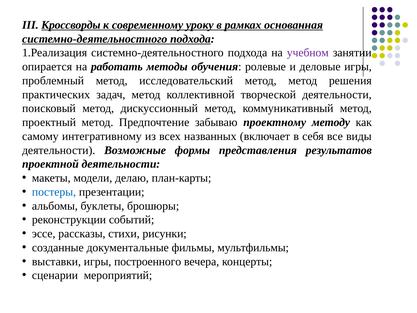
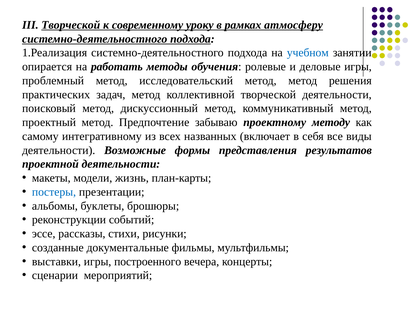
III Кроссворды: Кроссворды -> Творческой (71, 25)
основанная: основанная -> атмосферу (294, 25)
учебном colour: purple -> blue (308, 53)
делаю: делаю -> жизнь (132, 178)
